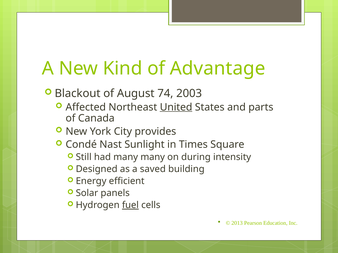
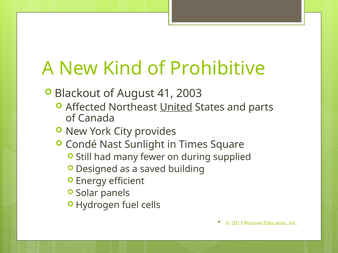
Advantage: Advantage -> Prohibitive (218, 69)
74: 74 -> 41 (165, 94)
many many: many -> fewer (153, 157)
intensity: intensity -> supplied (232, 157)
fuel underline: present -> none (130, 206)
